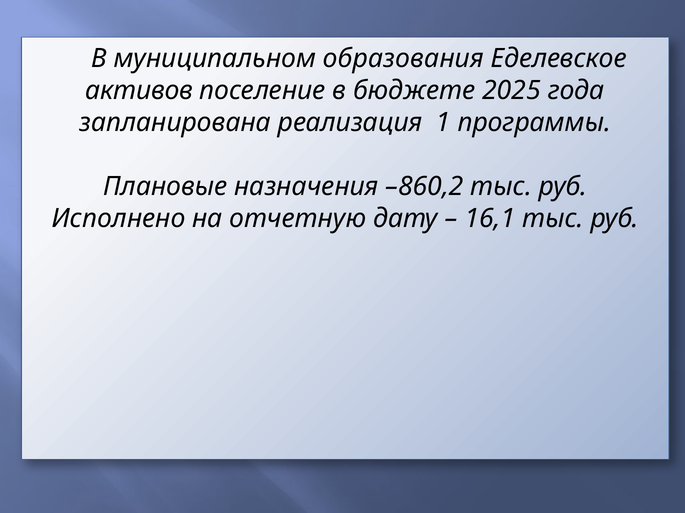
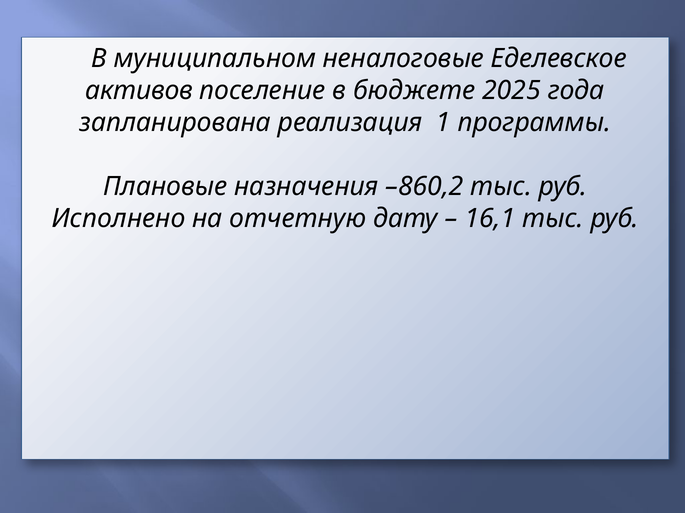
образования: образования -> неналоговые (403, 59)
